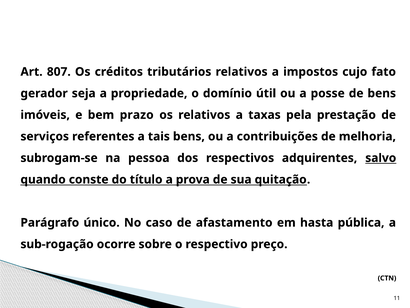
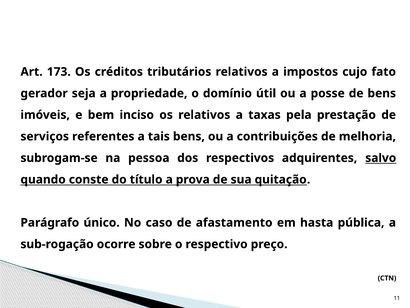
807: 807 -> 173 (59, 72)
prazo: prazo -> inciso (137, 115)
